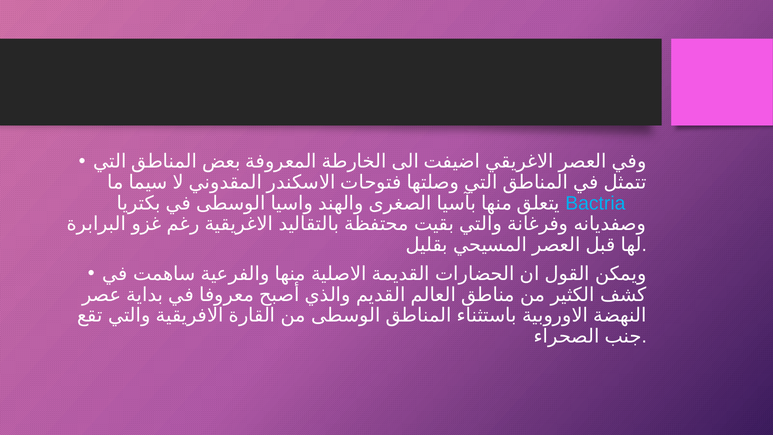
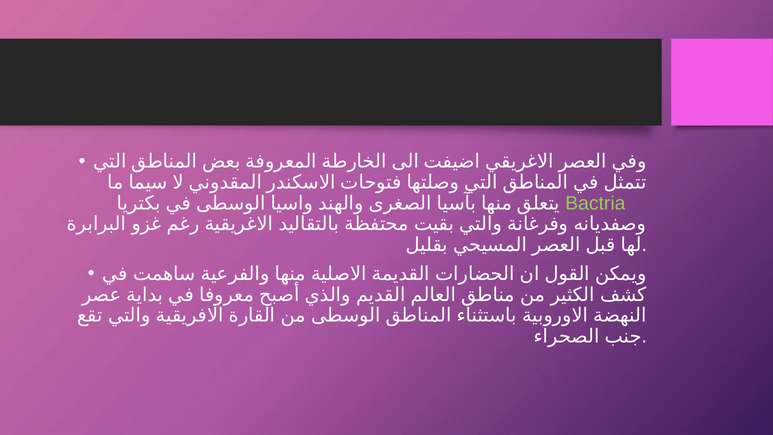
Bactria colour: light blue -> light green (595, 203)
